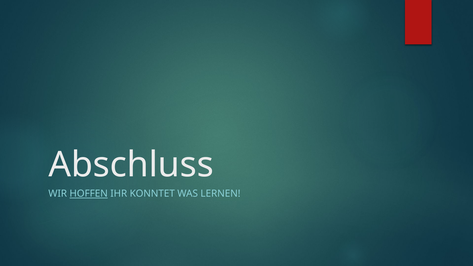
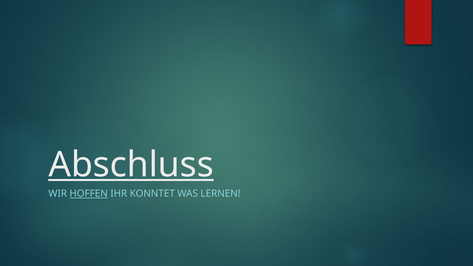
Abschluss underline: none -> present (131, 165)
